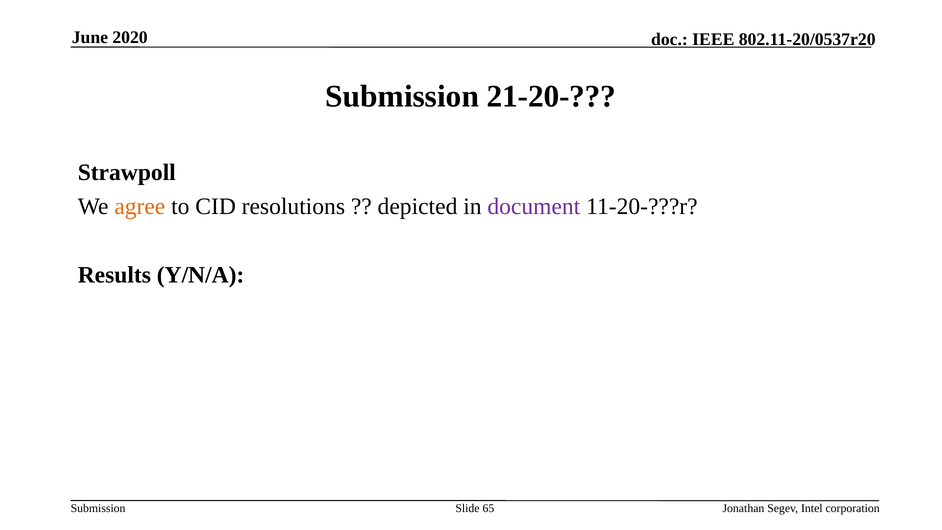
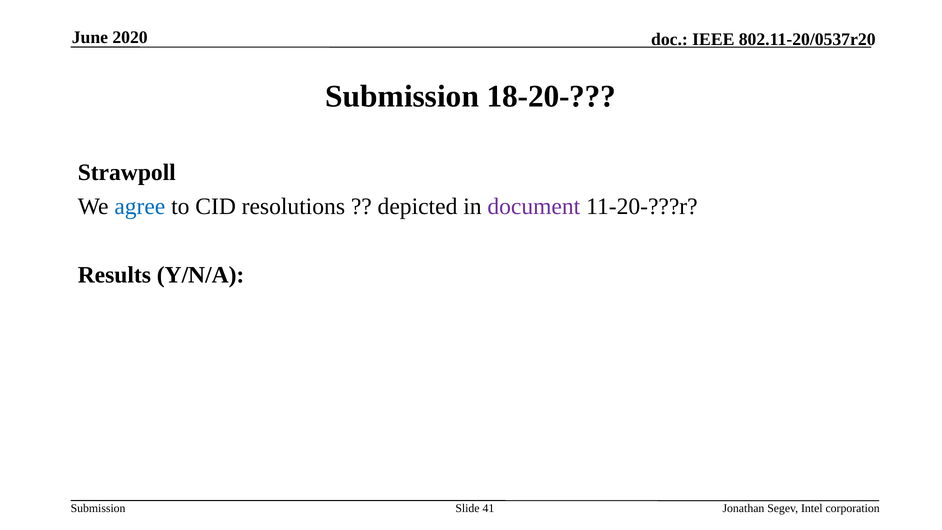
21-20-: 21-20- -> 18-20- (552, 96)
agree colour: orange -> blue (140, 207)
65: 65 -> 41 (488, 508)
